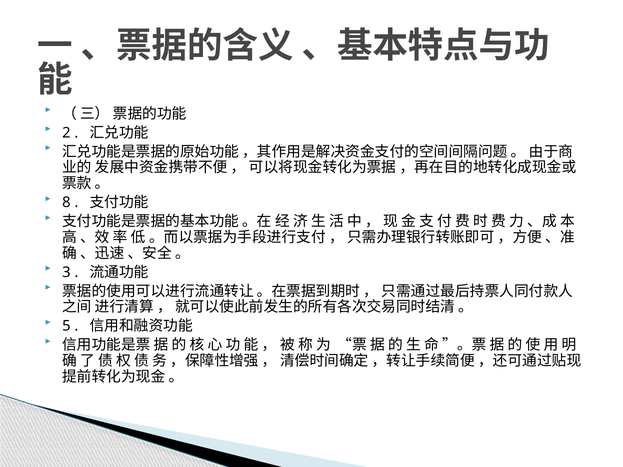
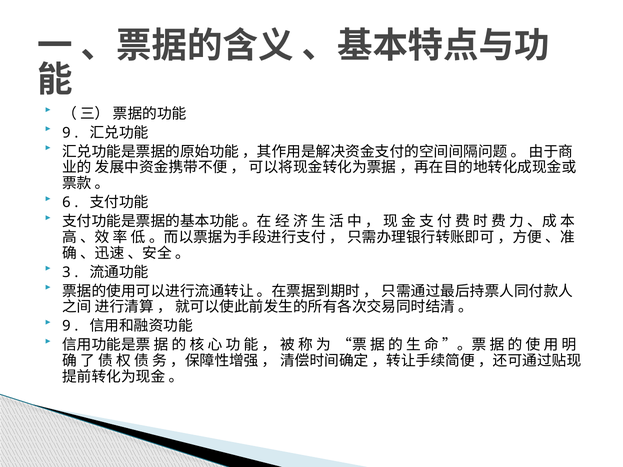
2: 2 -> 9 (66, 133)
8: 8 -> 6 (66, 203)
5: 5 -> 9 (66, 326)
